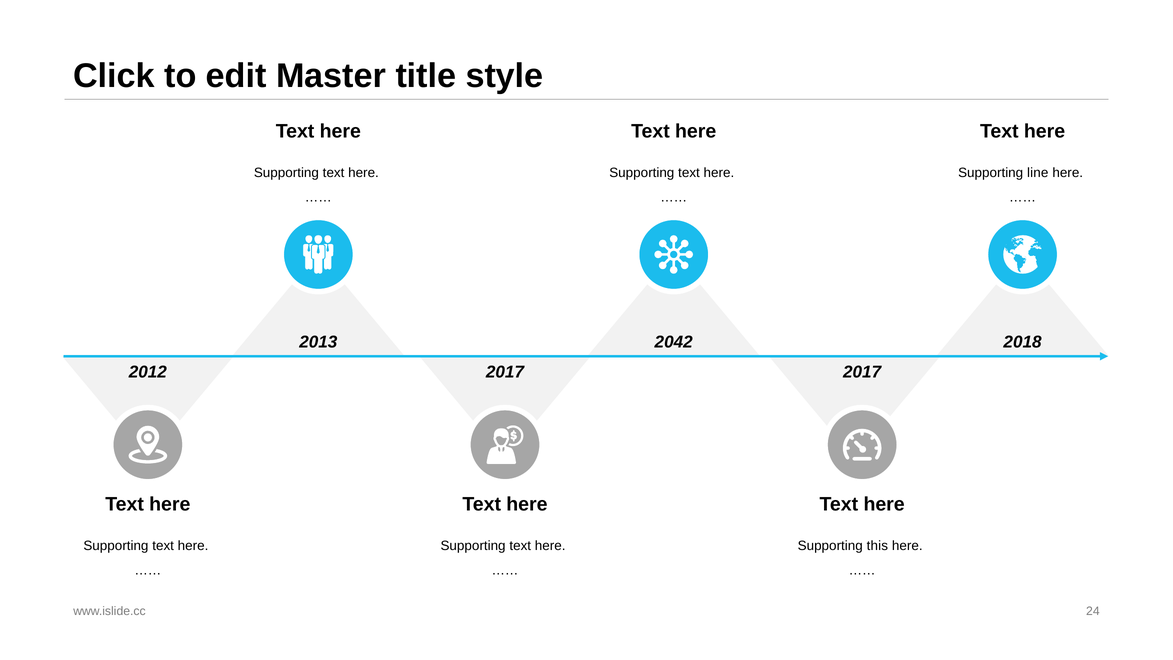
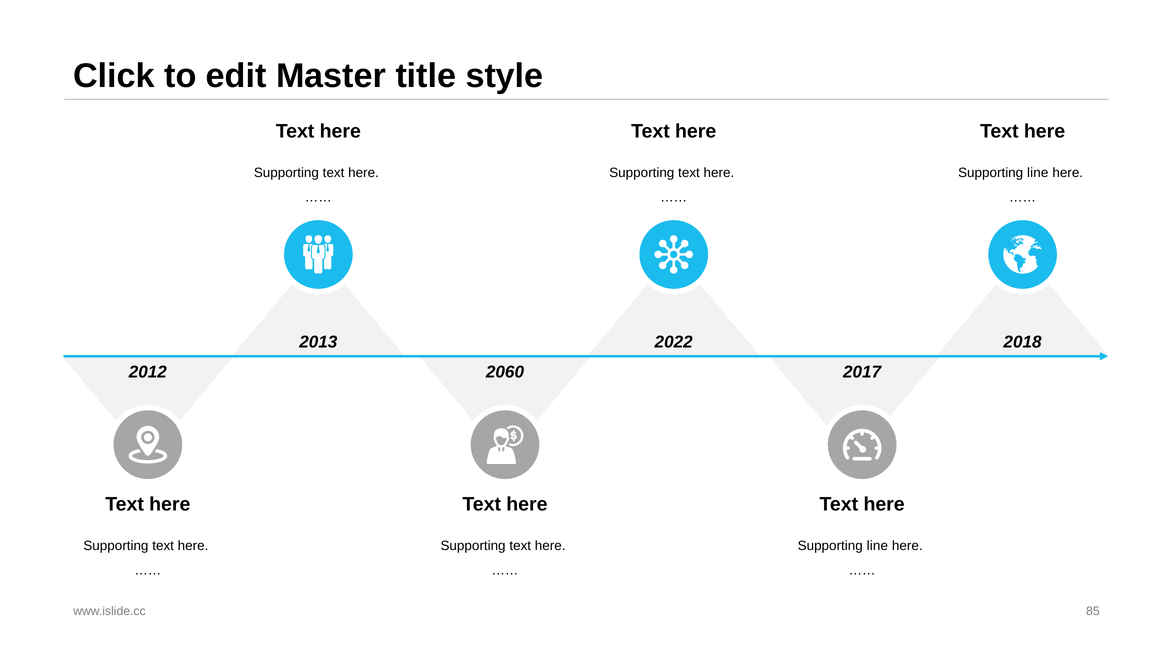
2042: 2042 -> 2022 (674, 342)
2012 2017: 2017 -> 2060 (505, 372)
this: this -> line (877, 546)
24: 24 -> 85 (1093, 611)
